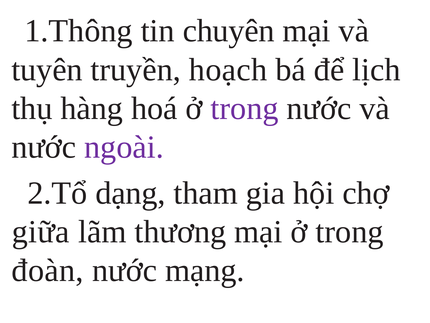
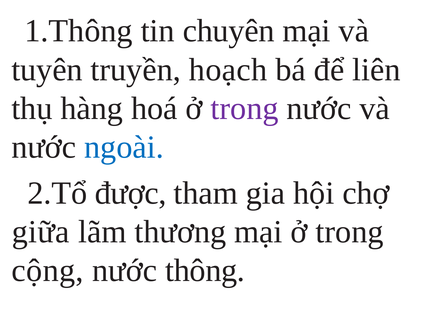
lịch: lịch -> liên (376, 70)
ngoài colour: purple -> blue (124, 147)
dạng: dạng -> được (131, 193)
đoàn: đoàn -> cộng (48, 270)
mạng: mạng -> thông (205, 270)
